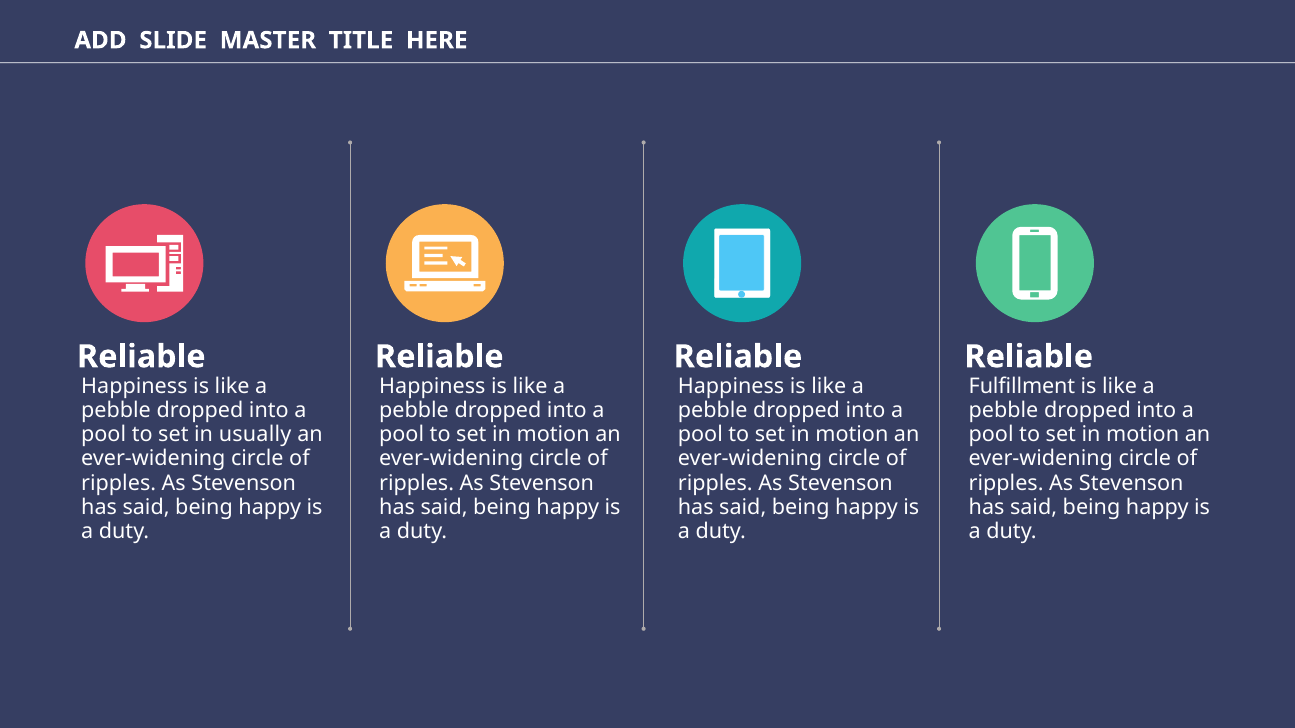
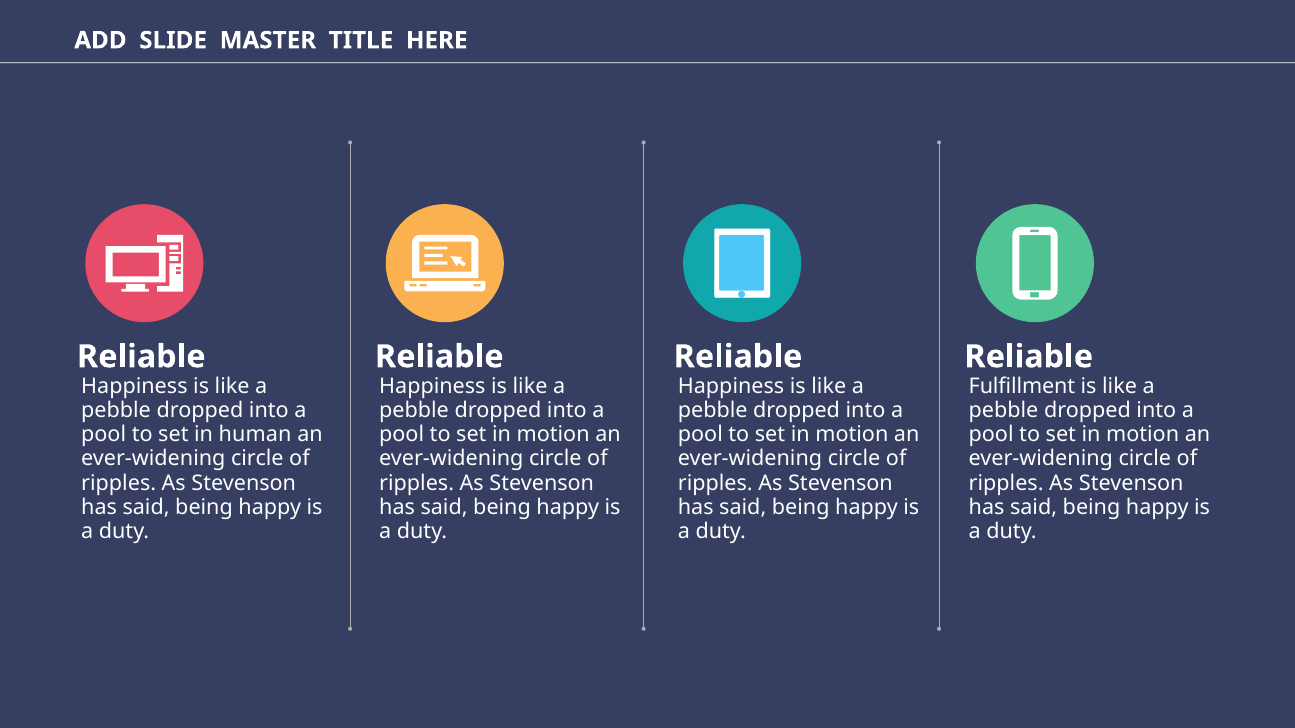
usually: usually -> human (255, 435)
